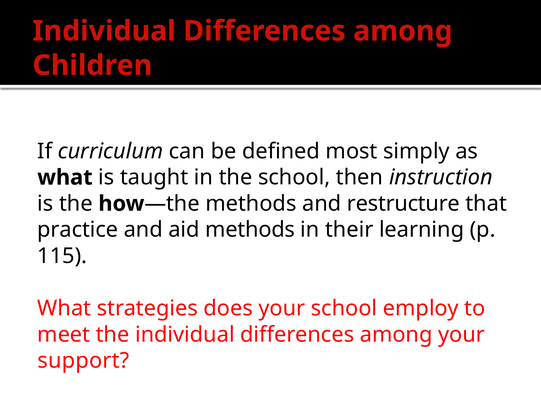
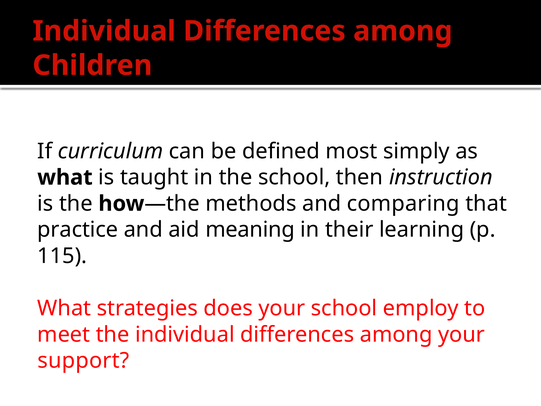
restructure: restructure -> comparing (403, 204)
aid methods: methods -> meaning (250, 230)
